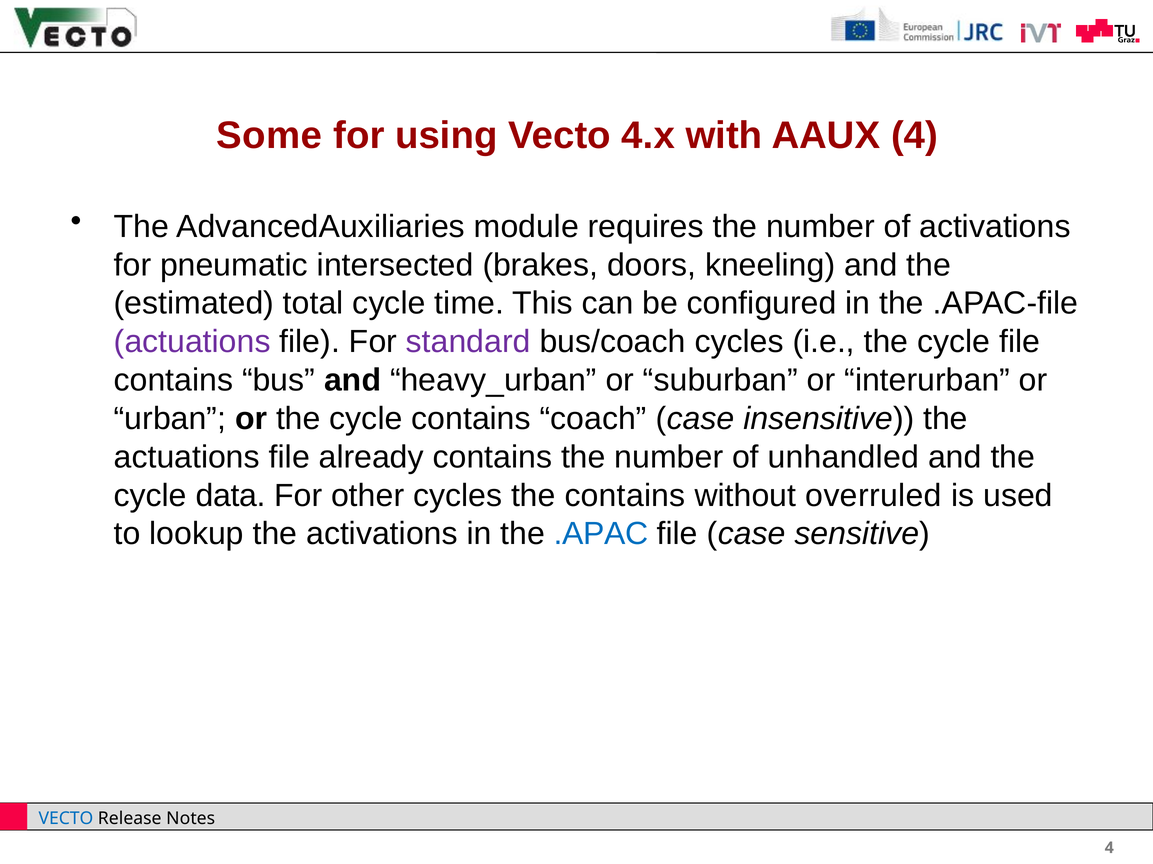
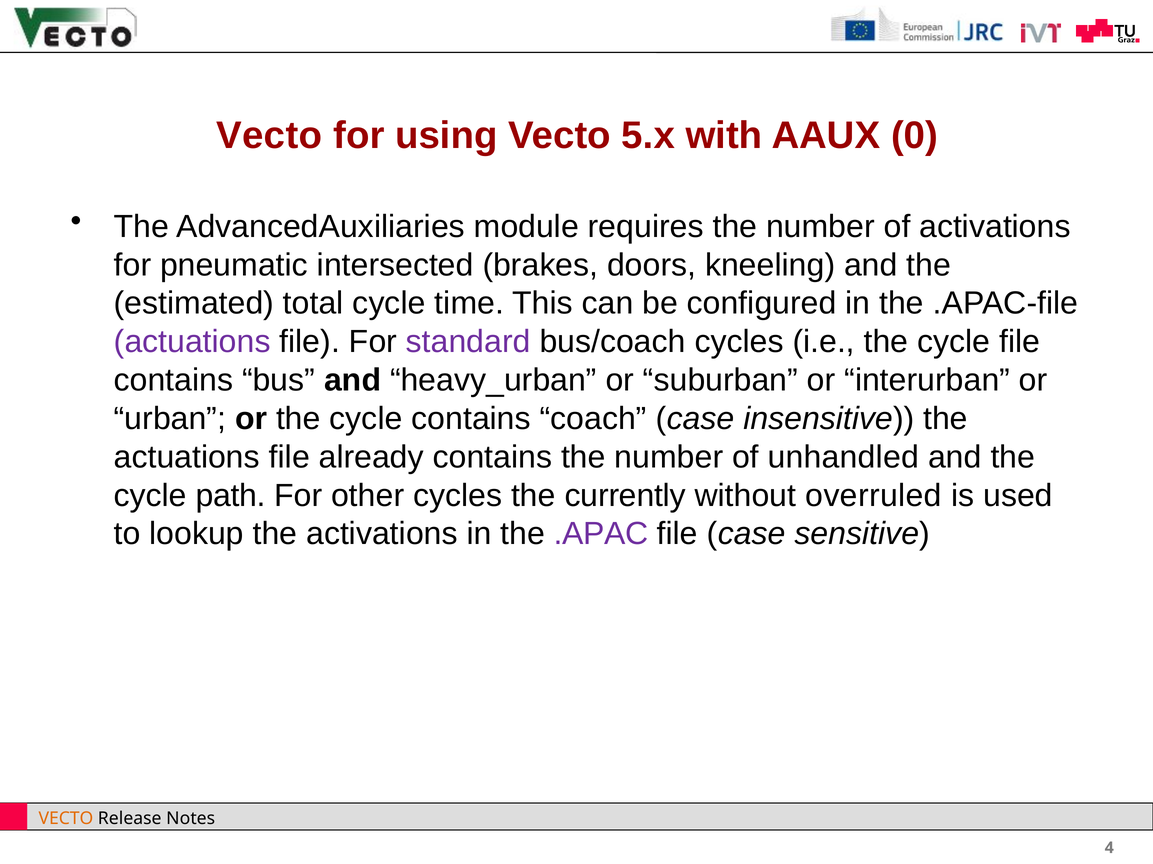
Some: Some -> Vecto (269, 136)
4.x: 4.x -> 5.x (648, 136)
AAUX 4: 4 -> 0 (915, 136)
data: data -> path (231, 496)
the contains: contains -> currently (625, 496)
.APAC colour: blue -> purple (601, 534)
VECTO colour: blue -> orange (66, 819)
